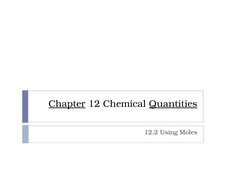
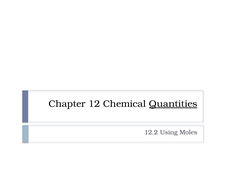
Chapter underline: present -> none (67, 103)
